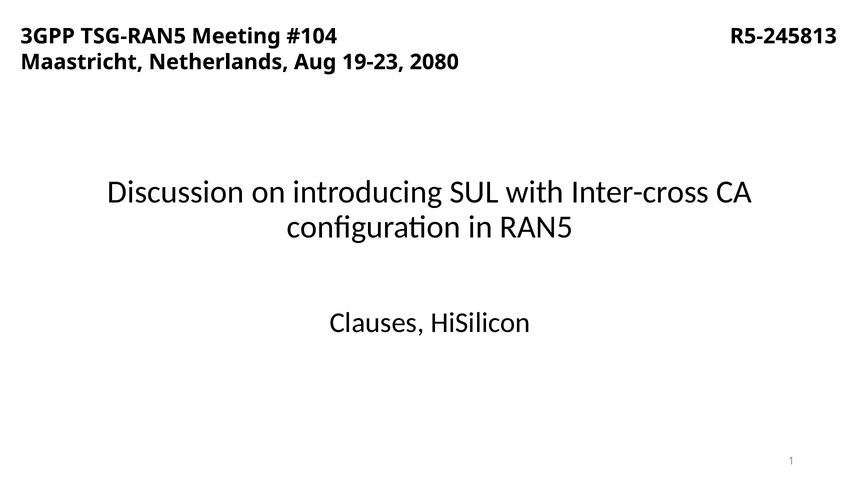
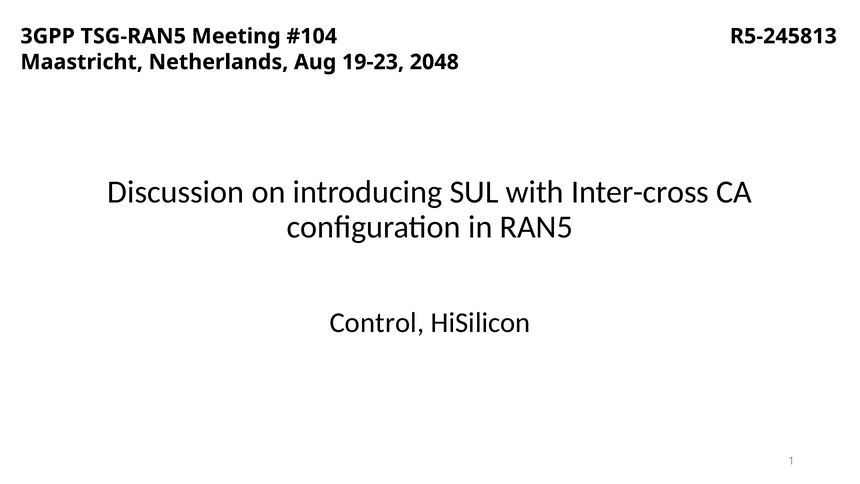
2080: 2080 -> 2048 (434, 62)
Clauses: Clauses -> Control (377, 323)
